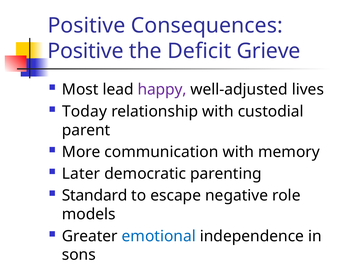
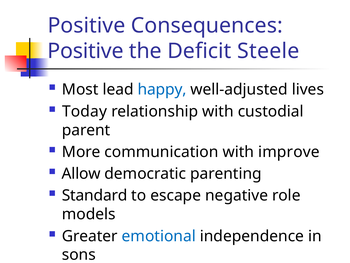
Grieve: Grieve -> Steele (268, 51)
happy colour: purple -> blue (162, 89)
memory: memory -> improve (289, 152)
Later: Later -> Allow (81, 173)
